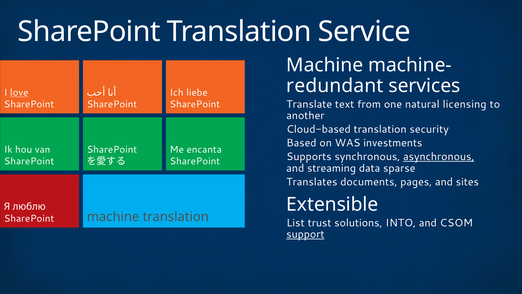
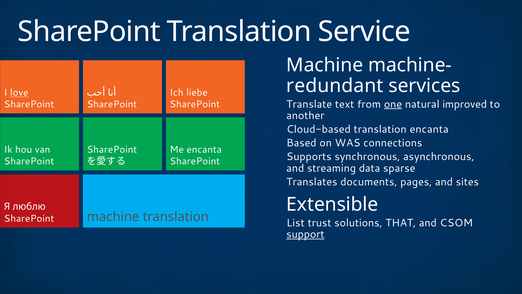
one underline: none -> present (393, 104)
licensing: licensing -> improved (465, 104)
translation security: security -> encanta (429, 129)
investments: investments -> connections (393, 143)
asynchronous underline: present -> none (439, 156)
INTO: INTO -> THAT (401, 223)
